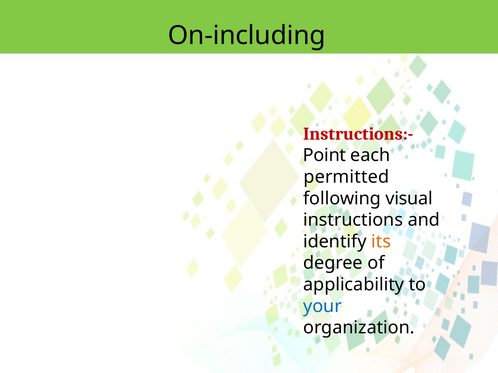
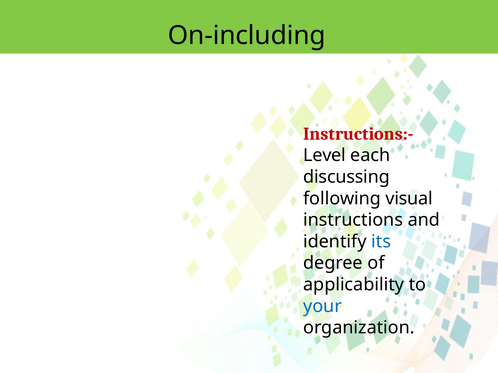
Point: Point -> Level (325, 156)
permitted: permitted -> discussing (346, 177)
its colour: orange -> blue (381, 242)
